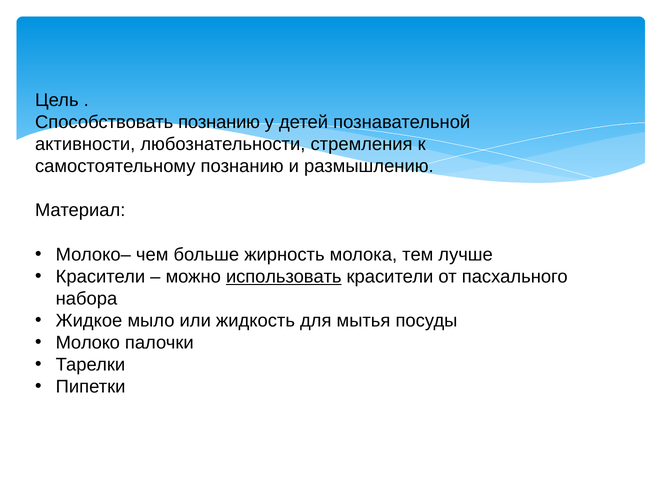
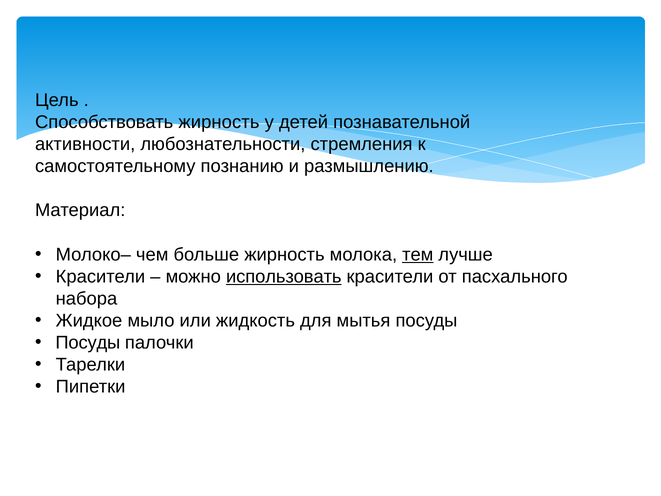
Способствовать познанию: познанию -> жирность (219, 122)
тем underline: none -> present (418, 254)
Молоко: Молоко -> Посуды (88, 343)
